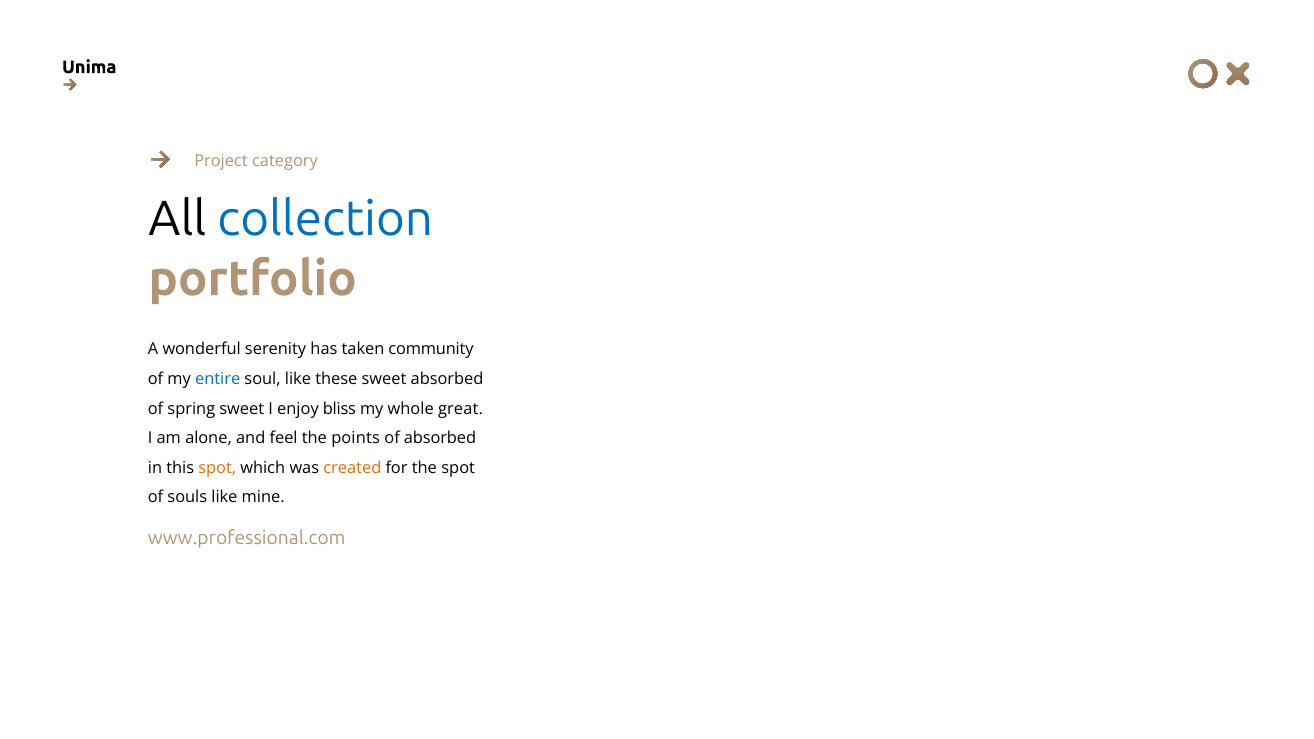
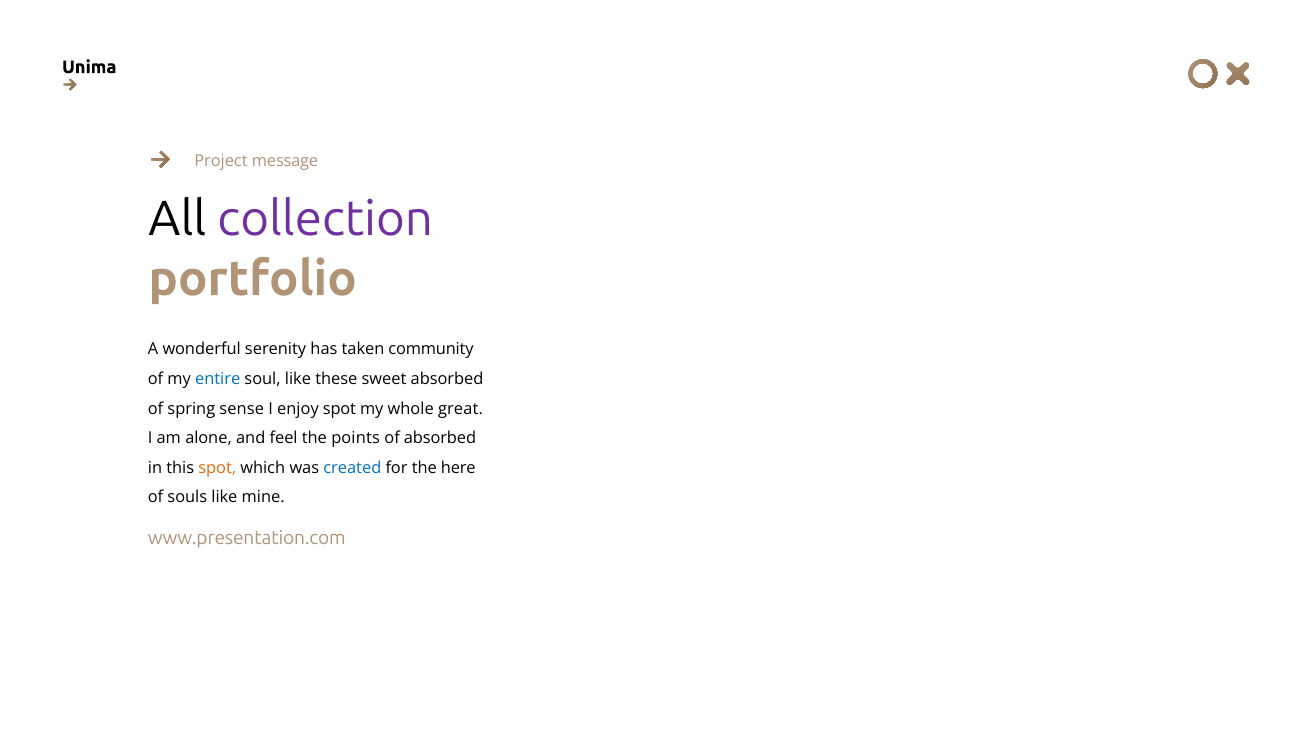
category: category -> message (285, 161)
collection colour: blue -> purple (325, 220)
spring sweet: sweet -> sense (242, 409)
enjoy bliss: bliss -> spot (339, 409)
created colour: orange -> blue (352, 468)
the spot: spot -> here (458, 468)
www.professional.com: www.professional.com -> www.presentation.com (247, 538)
